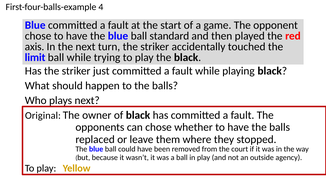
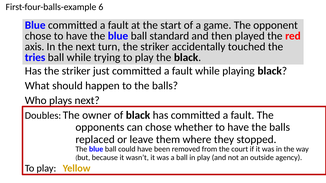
4: 4 -> 6 (101, 7)
limit: limit -> tries (35, 58)
Original: Original -> Doubles (43, 116)
